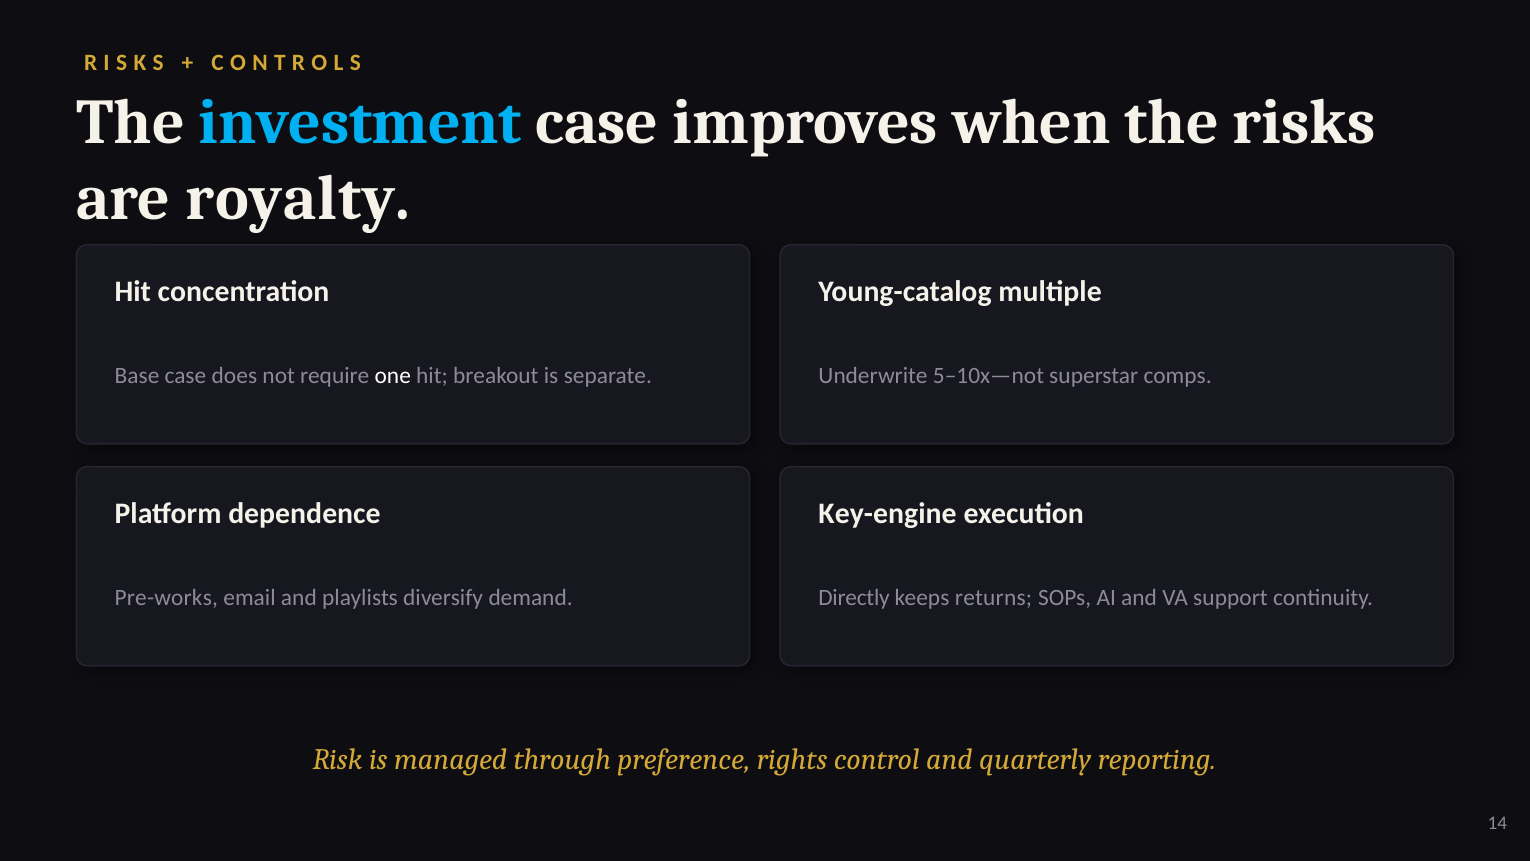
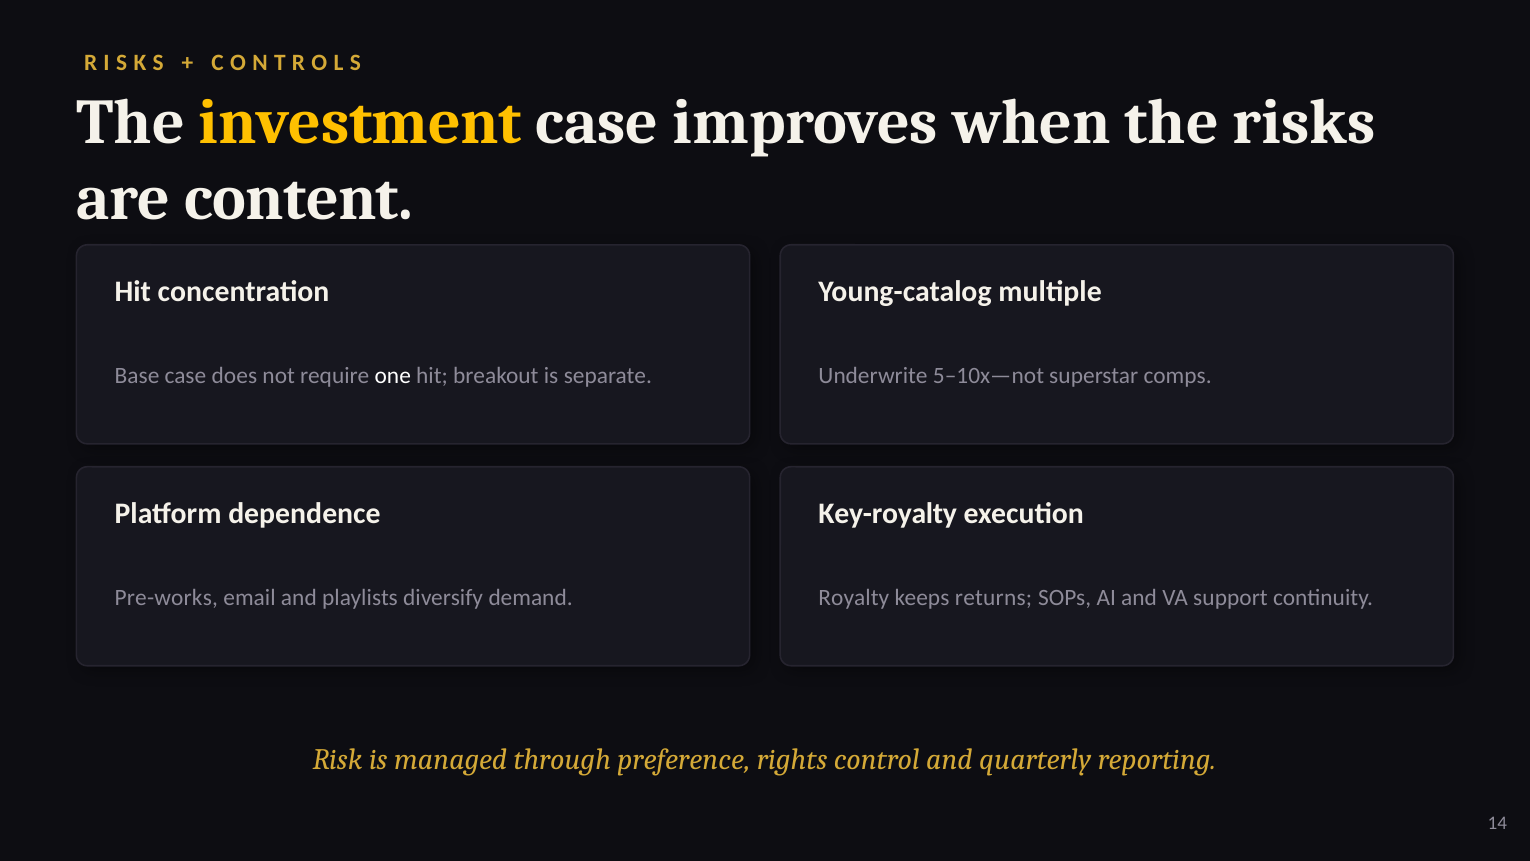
investment colour: light blue -> yellow (360, 122)
royalty: royalty -> content (299, 199)
Key-engine: Key-engine -> Key-royalty (888, 513)
Directly: Directly -> Royalty (854, 598)
